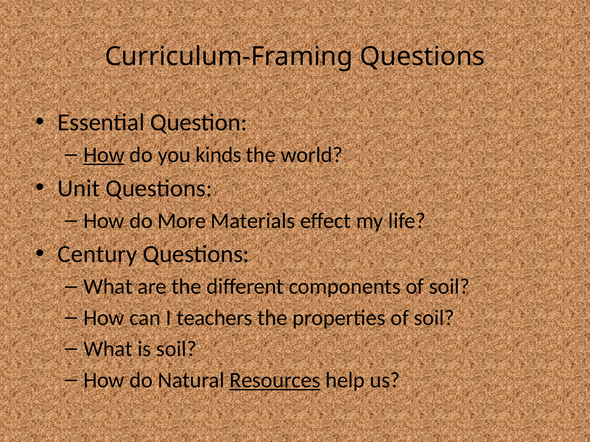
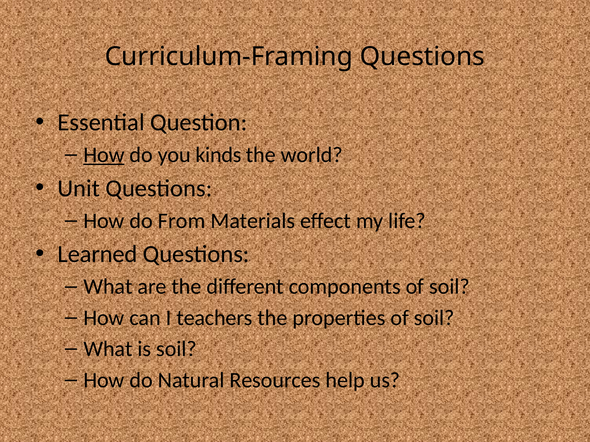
More: More -> From (182, 221)
Century: Century -> Learned (97, 255)
Resources underline: present -> none (275, 380)
